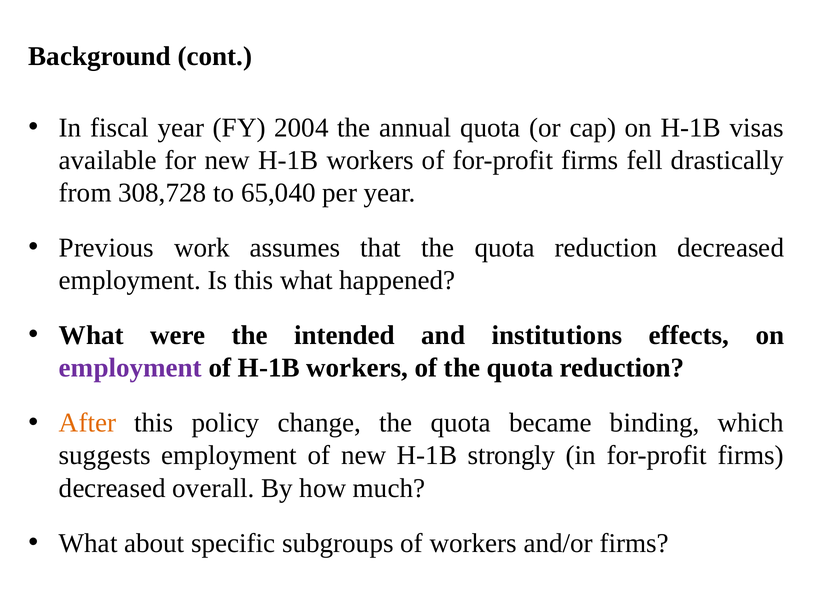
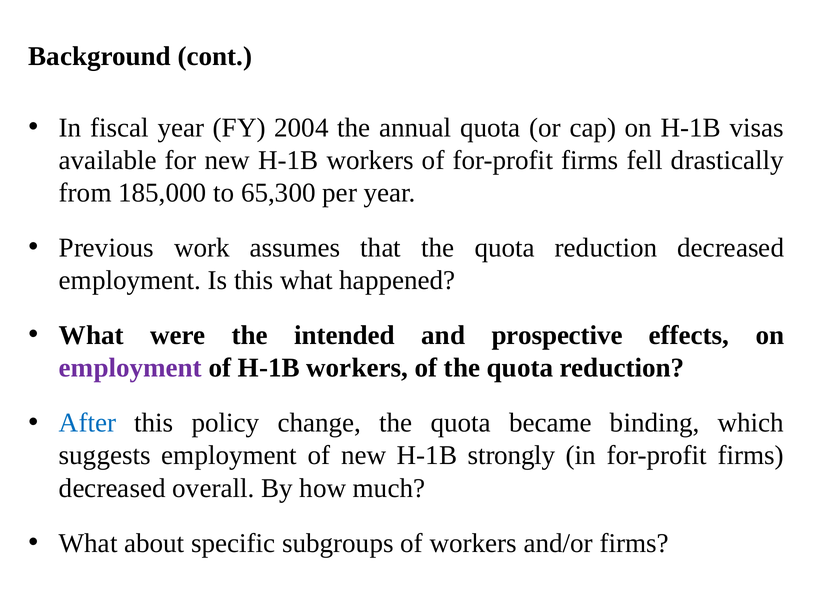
308,728: 308,728 -> 185,000 (162, 193)
65,040: 65,040 -> 65,300 (278, 193)
institutions: institutions -> prospective (557, 335)
After colour: orange -> blue (87, 423)
